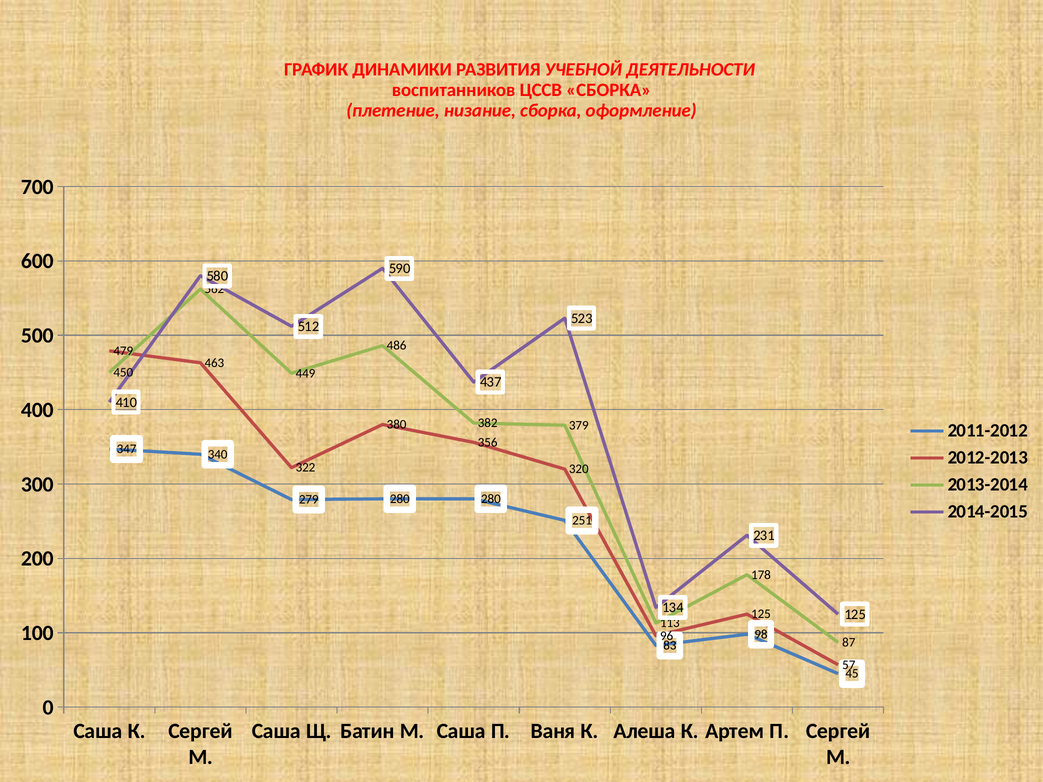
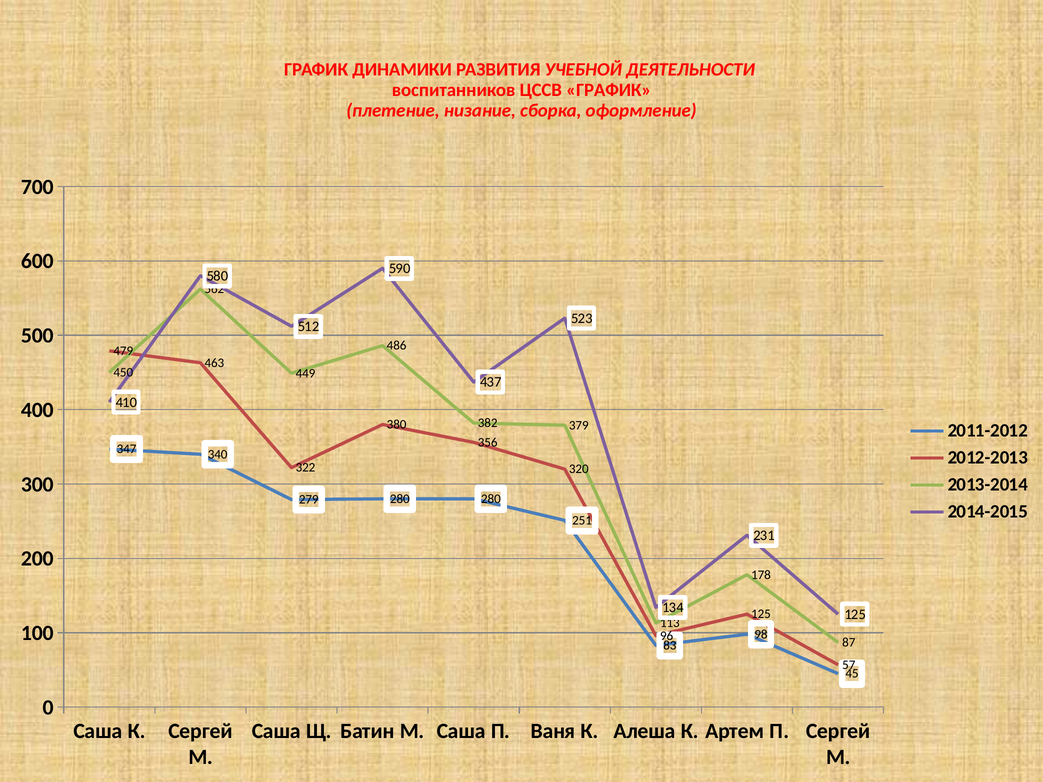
ЦССВ СБОРКА: СБОРКА -> ГРАФИК (609, 90)
